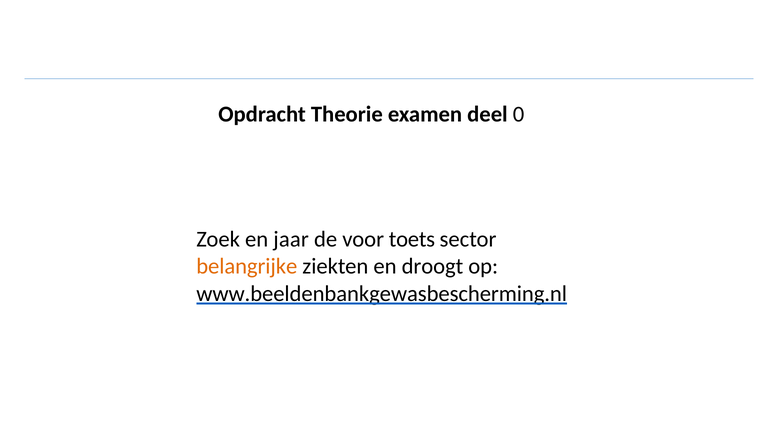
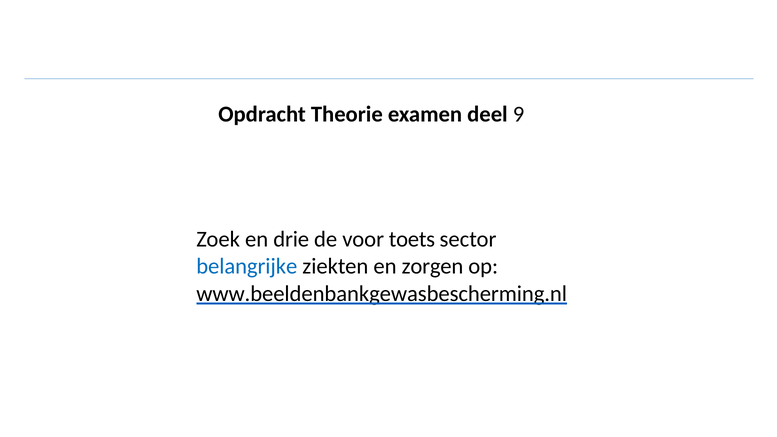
0: 0 -> 9 (519, 114)
jaar: jaar -> drie (291, 239)
belangrijke colour: orange -> blue (247, 266)
droogt: droogt -> zorgen (433, 266)
